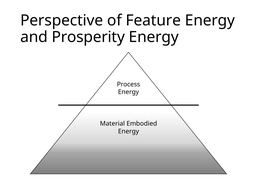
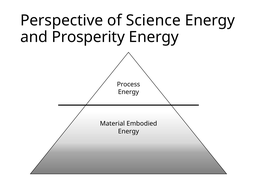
Feature: Feature -> Science (153, 20)
